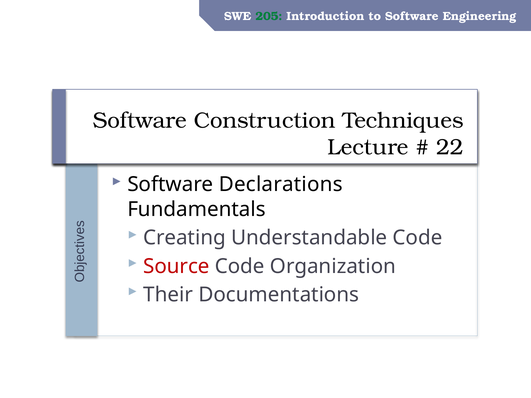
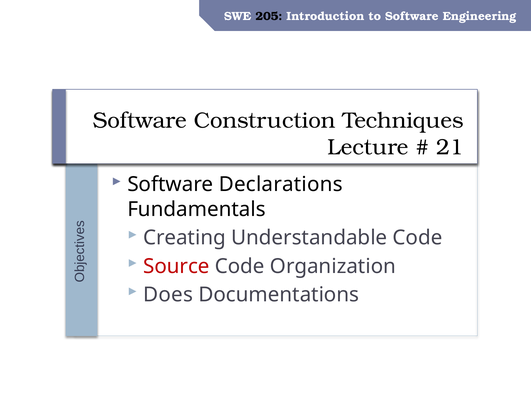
205 colour: green -> black (269, 16)
22: 22 -> 21 (450, 147)
Their: Their -> Does (168, 295)
